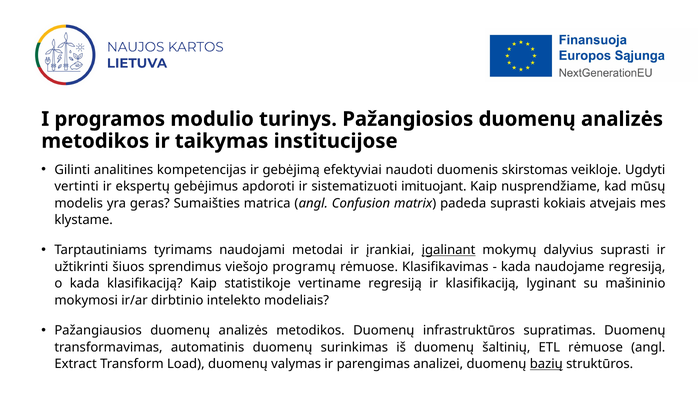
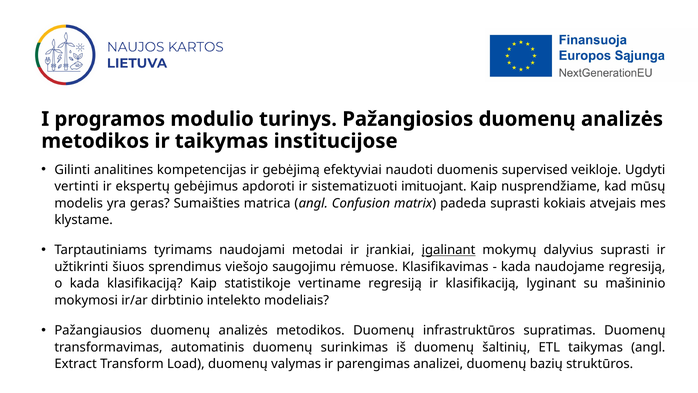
skirstomas: skirstomas -> supervised (535, 170)
programų: programų -> saugojimu (304, 267)
ETL rėmuose: rėmuose -> taikymas (596, 347)
bazių underline: present -> none (546, 364)
